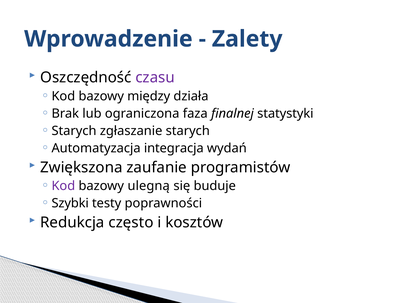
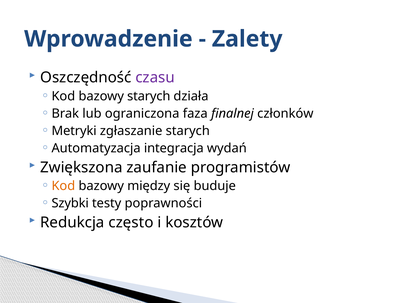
bazowy między: między -> starych (149, 96)
statystyki: statystyki -> członków (285, 113)
Starych: Starych -> Metryki (74, 130)
Kod colour: purple -> orange (63, 185)
ulegną: ulegną -> między (149, 185)
